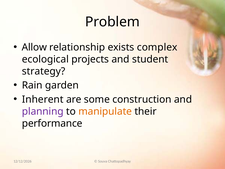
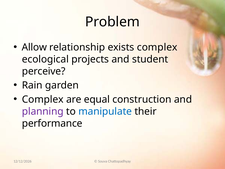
strategy: strategy -> perceive (44, 71)
Inherent: Inherent -> Complex (43, 99)
some: some -> equal (97, 99)
manipulate colour: orange -> blue (105, 111)
